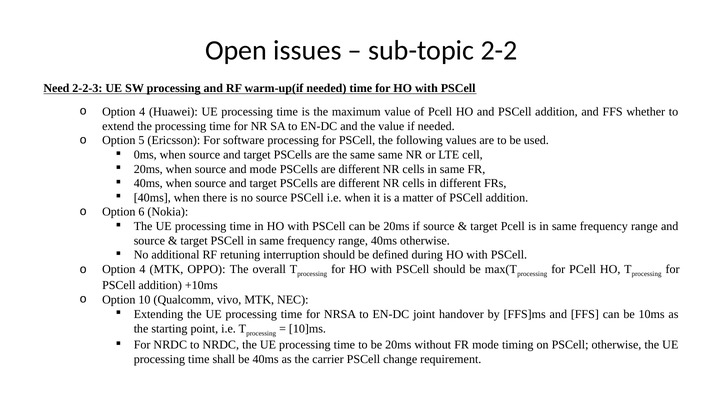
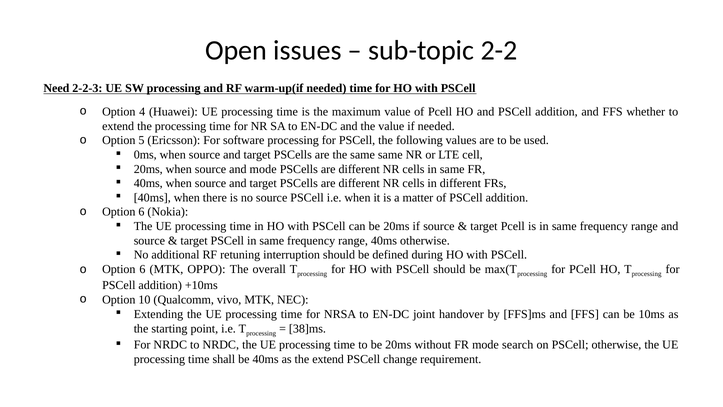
4: 4 -> 6 (142, 269)
10]ms: 10]ms -> 38]ms (307, 328)
timing: timing -> search (518, 345)
the carrier: carrier -> extend (328, 359)
